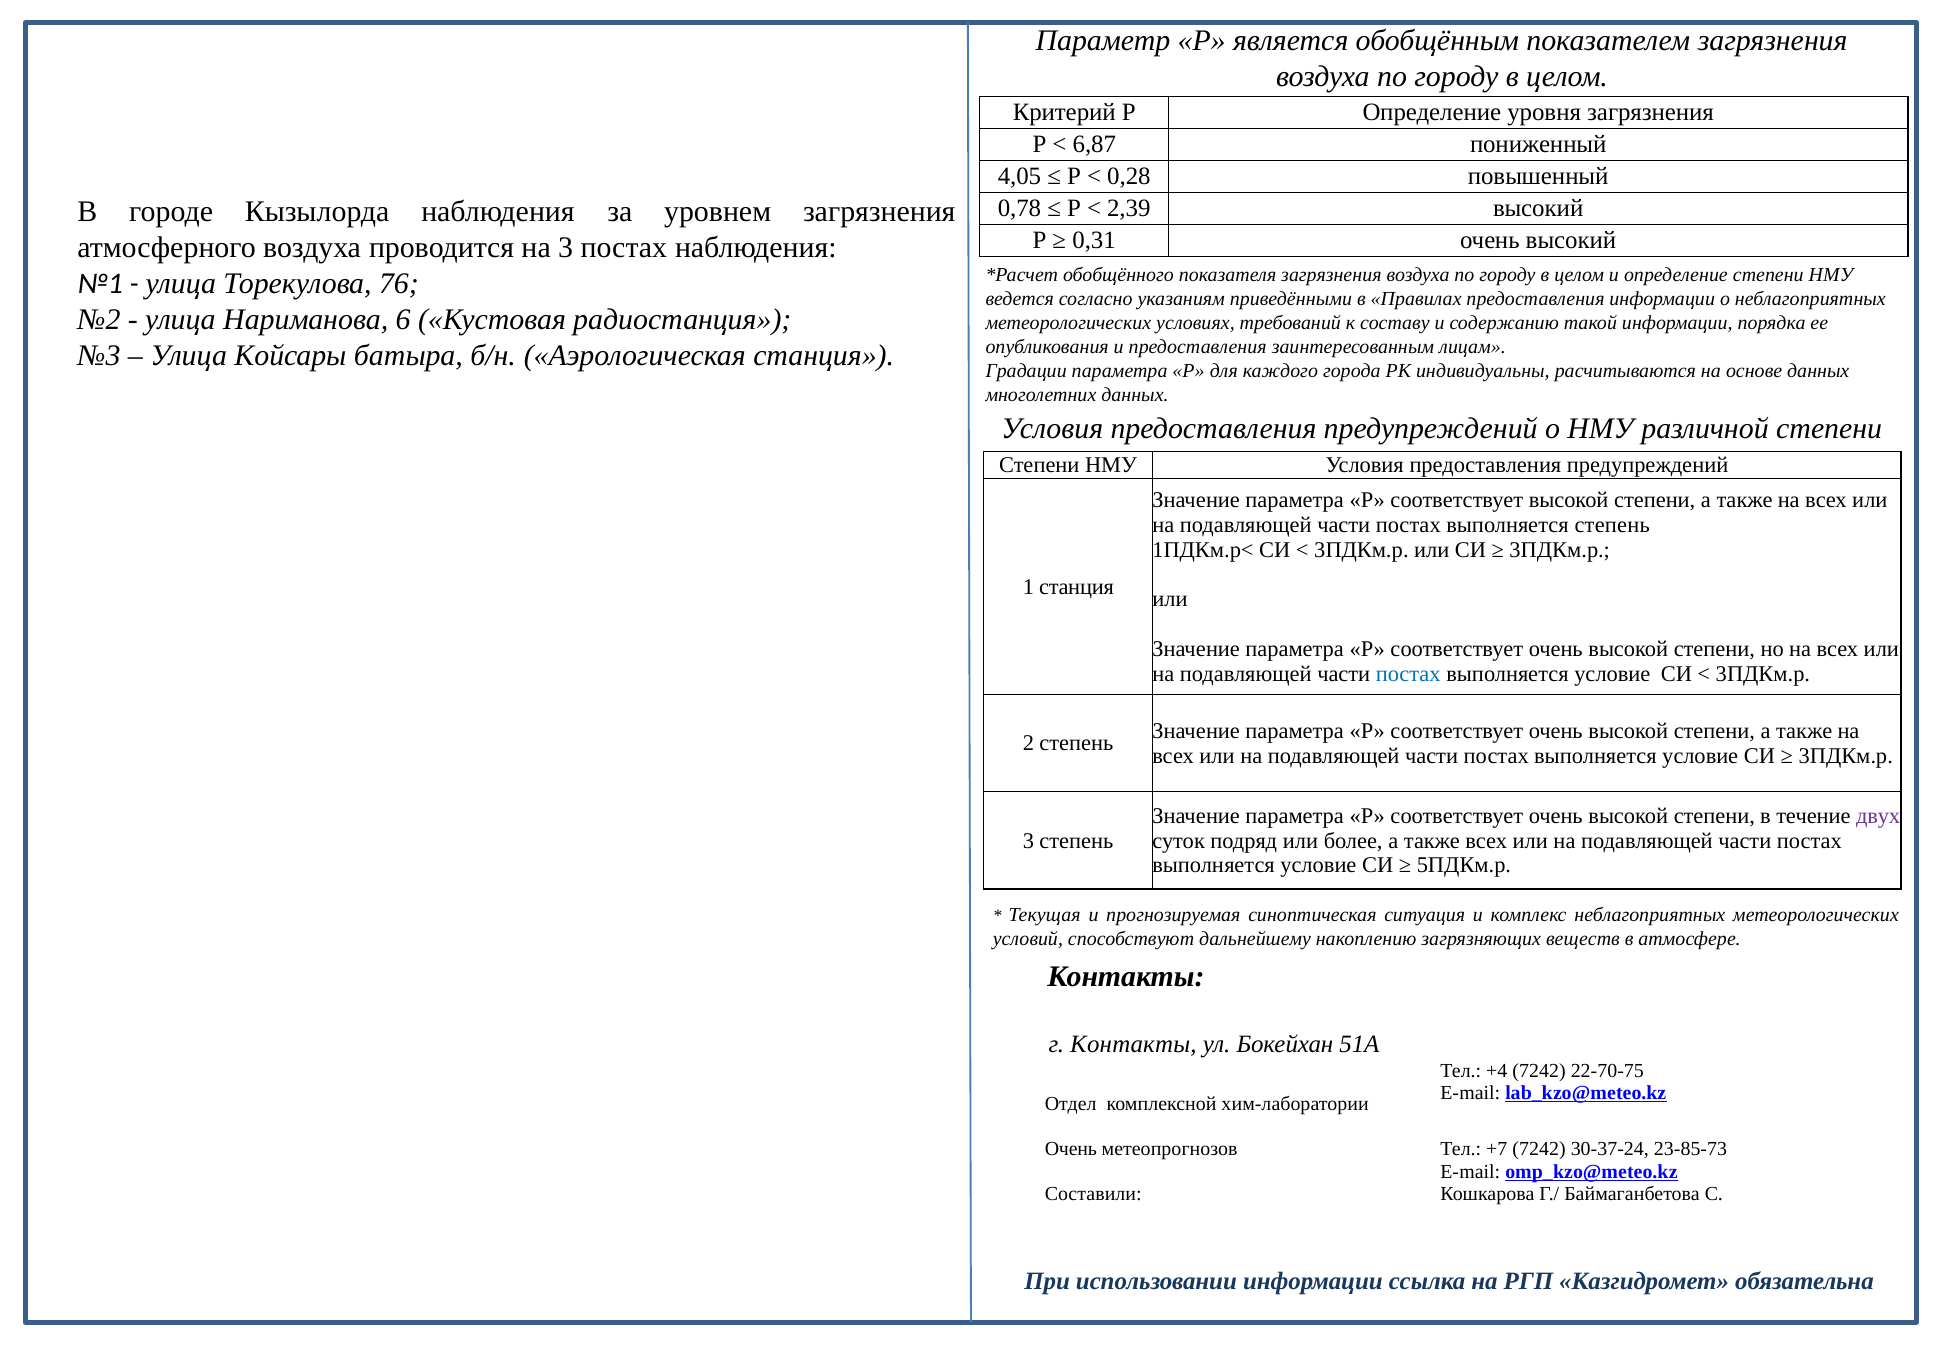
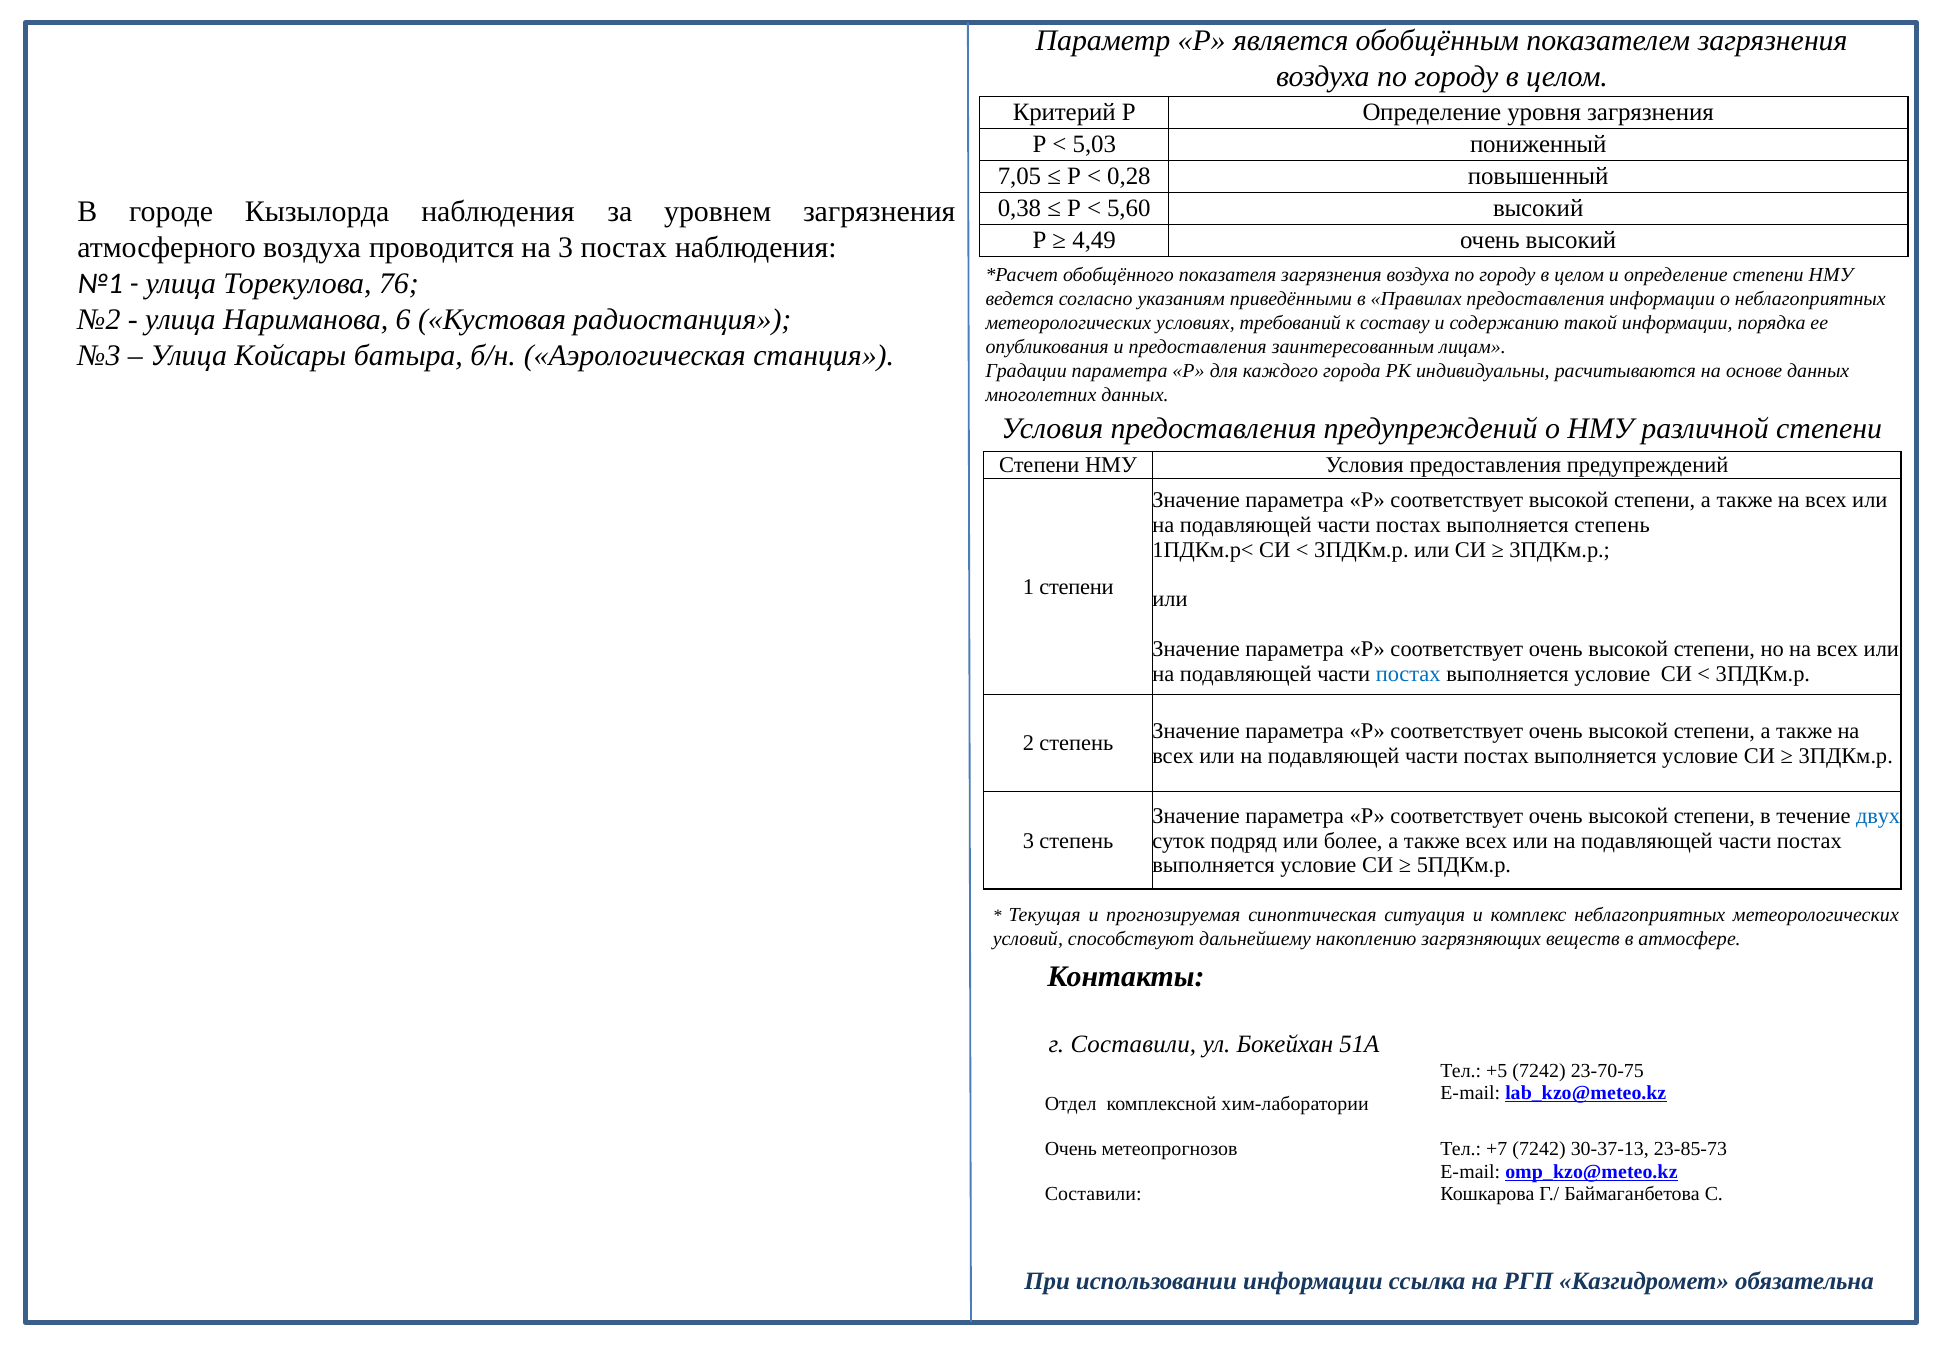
6,87: 6,87 -> 5,03 (1094, 144)
4,05: 4,05 -> 7,05 (1019, 176)
0,78: 0,78 -> 0,38 (1019, 208)
2,39: 2,39 -> 5,60 (1129, 208)
0,31: 0,31 -> 4,49 (1094, 240)
1 станция: станция -> степени (1077, 587)
двух colour: purple -> blue (1878, 815)
г Контакты: Контакты -> Составили (1133, 1044)
+4: +4 -> +5 (1497, 1070)
22-70-75: 22-70-75 -> 23-70-75 (1607, 1070)
30-37-24: 30-37-24 -> 30-37-13 (1610, 1149)
